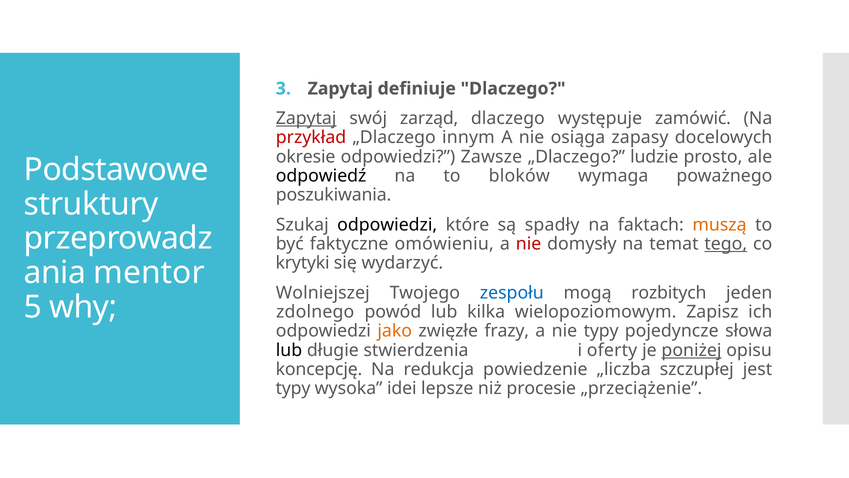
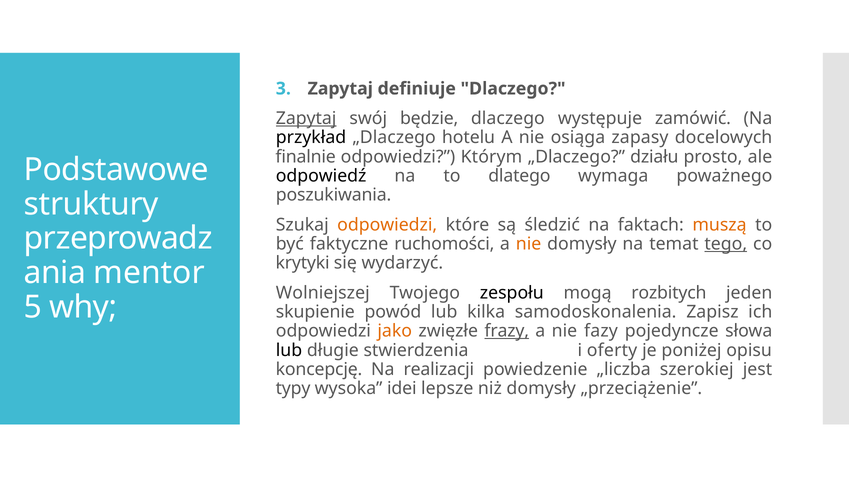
zarząd: zarząd -> będzie (429, 118)
przykład colour: red -> black (311, 137)
innym: innym -> hotelu (469, 137)
okresie: okresie -> finalnie (306, 157)
Zawsze: Zawsze -> Którym (491, 157)
ludzie: ludzie -> działu (654, 157)
bloków: bloków -> dlatego (519, 176)
odpowiedzi colour: black -> orange (387, 225)
spadły: spadły -> śledzić (552, 225)
omówieniu: omówieniu -> ruchomości (444, 244)
nie colour: red -> orange (529, 244)
zespołu colour: blue -> black (512, 293)
zdolnego: zdolnego -> skupienie (315, 312)
wielopoziomowym: wielopoziomowym -> samodoskonalenia (596, 312)
frazy underline: none -> present (507, 331)
nie typy: typy -> fazy (601, 331)
poniżej underline: present -> none (692, 350)
redukcja: redukcja -> realizacji (439, 369)
szczupłej: szczupłej -> szerokiej (697, 369)
niż procesie: procesie -> domysły (541, 388)
